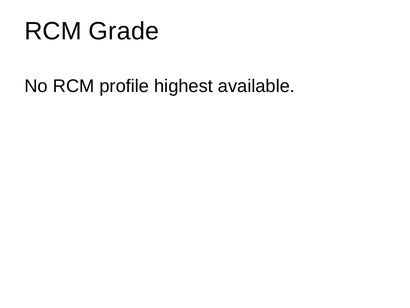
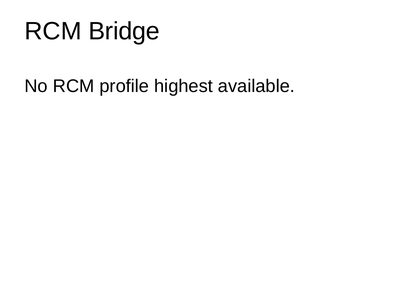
Grade: Grade -> Bridge (124, 31)
